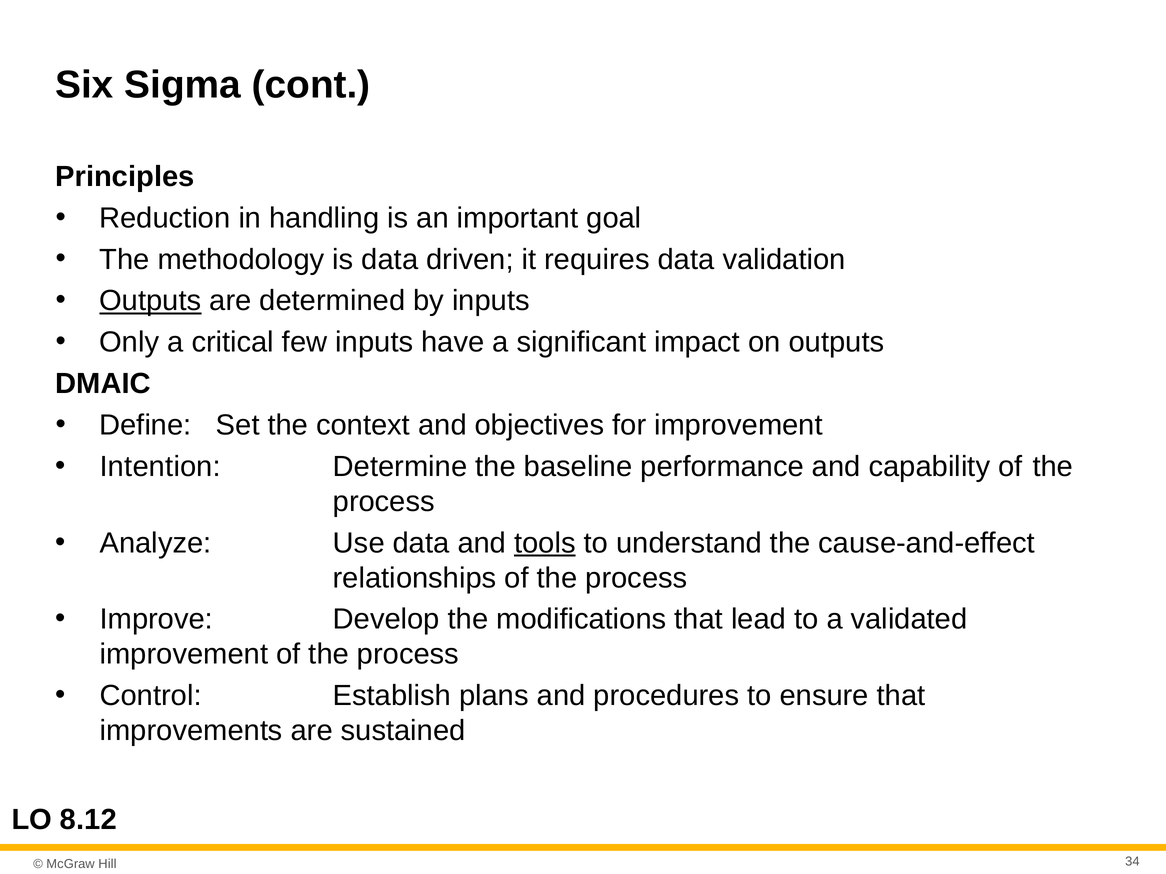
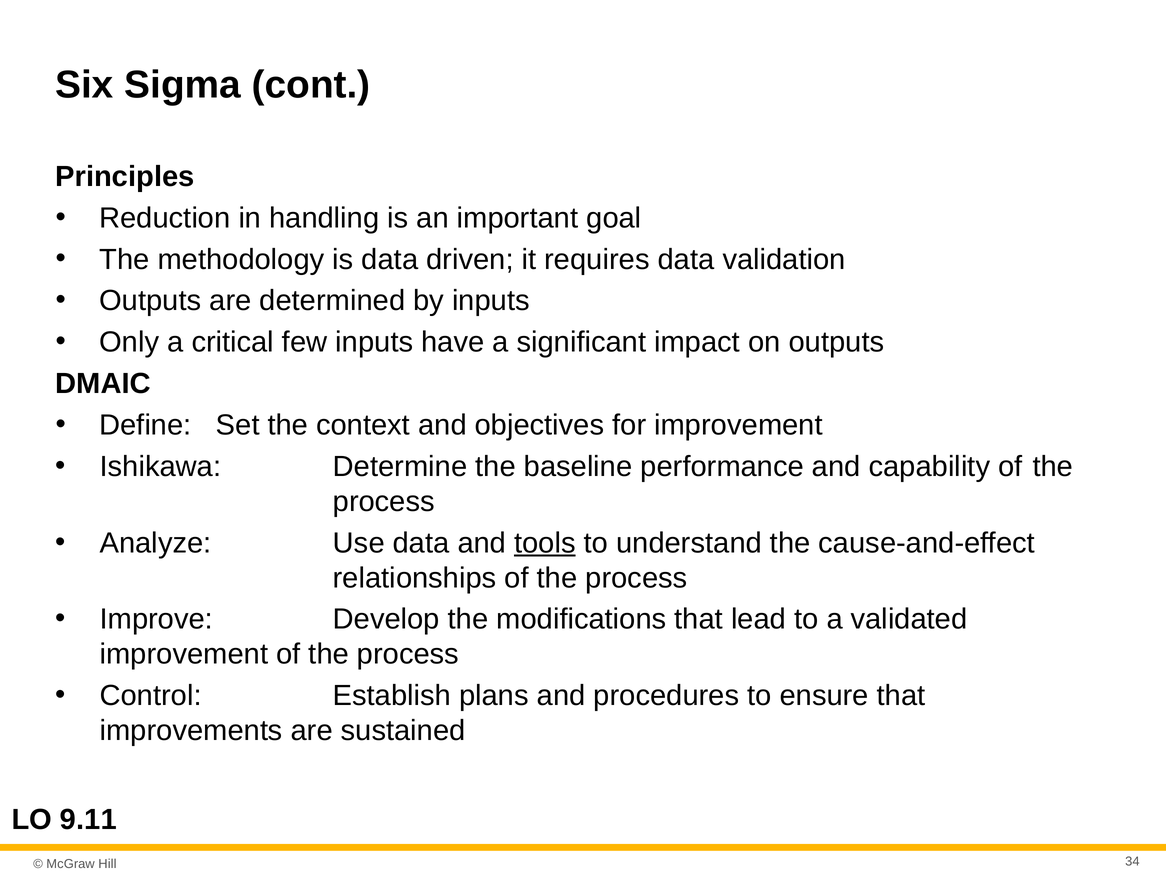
Outputs underline: present -> none (150, 301)
Intention: Intention -> Ishikawa (160, 467)
8.12: 8.12 -> 9.11 (88, 820)
